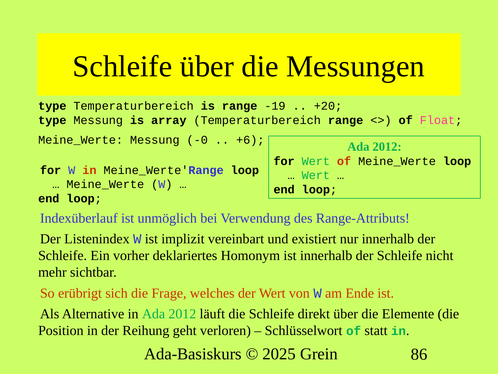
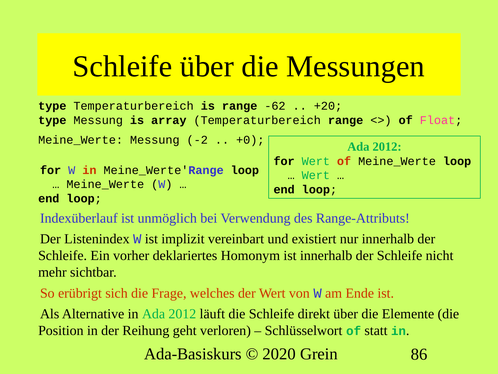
-19: -19 -> -62 (275, 106)
-0: -0 -> -2 (197, 140)
+6: +6 -> +0 (250, 140)
2025: 2025 -> 2020 (279, 353)
